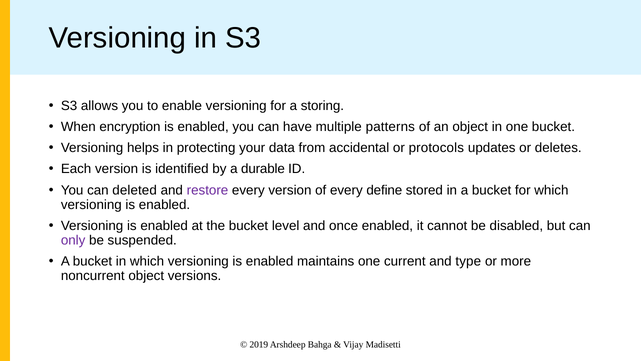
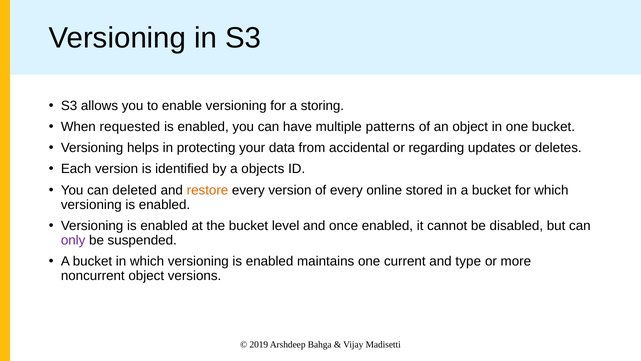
encryption: encryption -> requested (130, 127)
protocols: protocols -> regarding (436, 148)
durable: durable -> objects (263, 169)
restore colour: purple -> orange (207, 190)
define: define -> online (384, 190)
